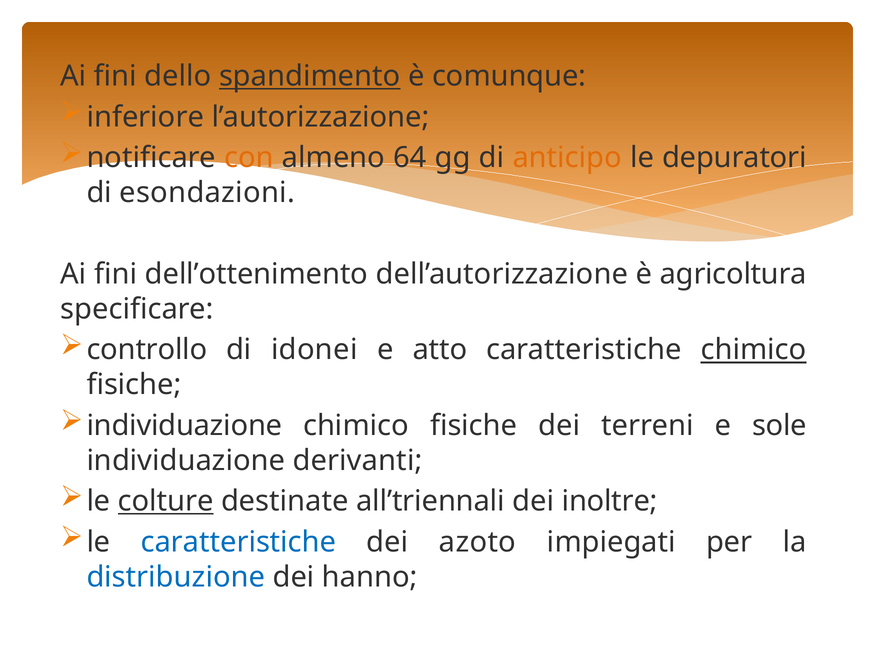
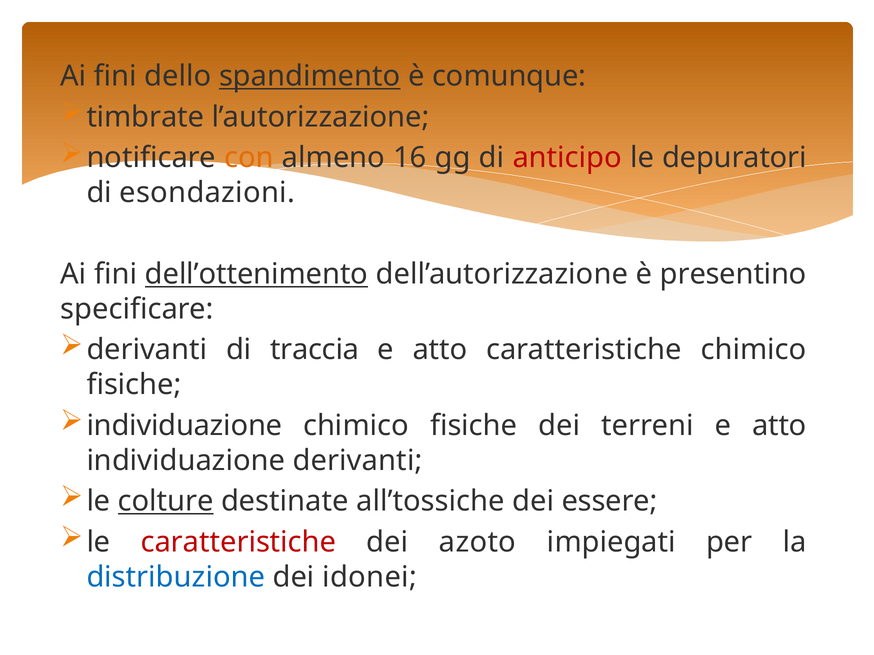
inferiore: inferiore -> timbrate (145, 117)
64: 64 -> 16 (410, 158)
anticipo colour: orange -> red (567, 158)
dell’ottenimento underline: none -> present (257, 274)
agricoltura: agricoltura -> presentino (733, 274)
controllo: controllo -> derivanti (147, 350)
idonei: idonei -> traccia (315, 350)
chimico underline: present -> none (753, 350)
terreni e sole: sole -> atto (779, 426)
all’triennali: all’triennali -> all’tossiche (430, 502)
inoltre: inoltre -> essere (610, 502)
caratteristiche colour: blue -> red (238, 542)
hanno: hanno -> idonei (370, 577)
